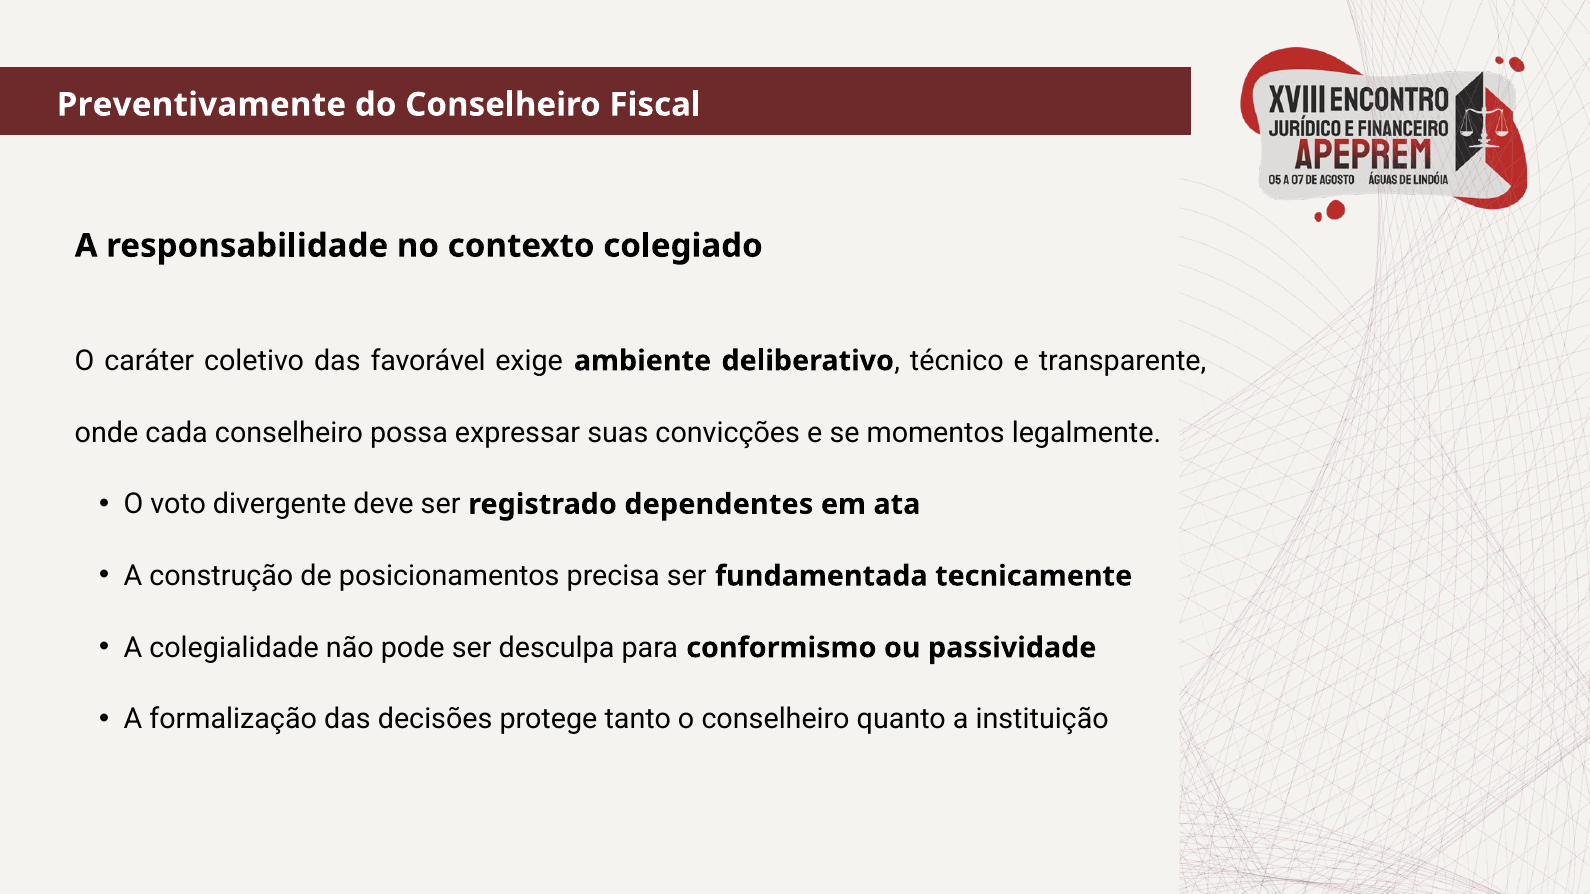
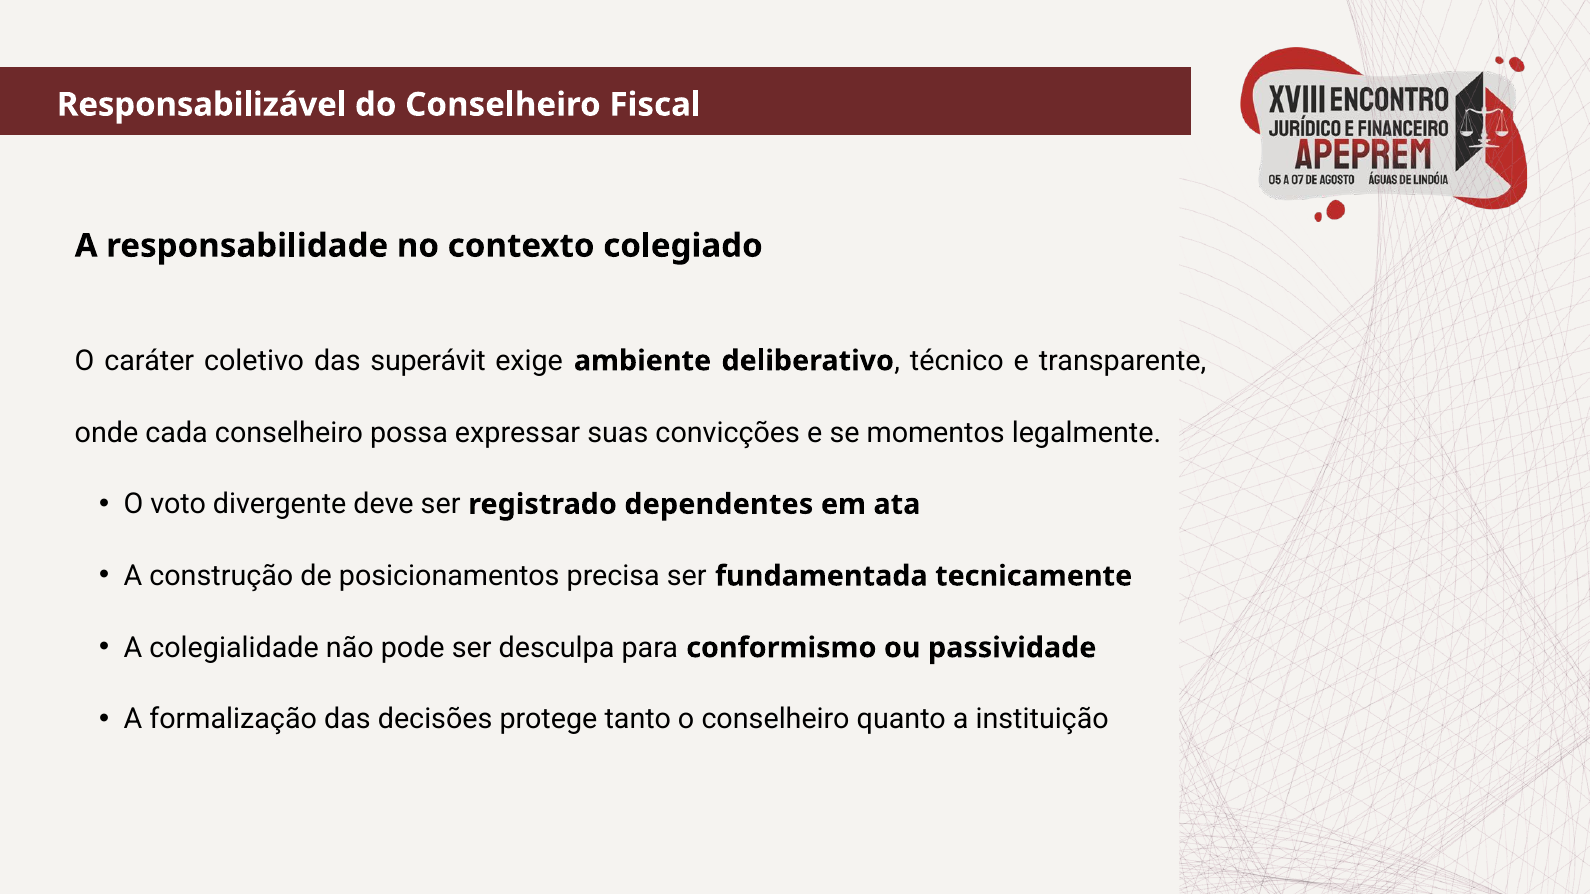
Preventivamente: Preventivamente -> Responsabilizável (202, 105)
favorável: favorável -> superávit (428, 361)
